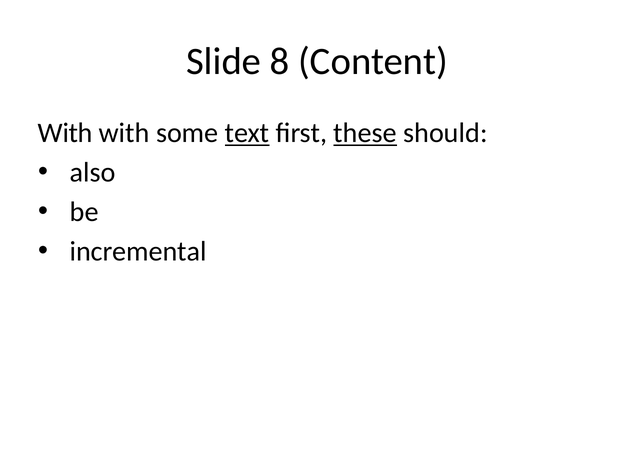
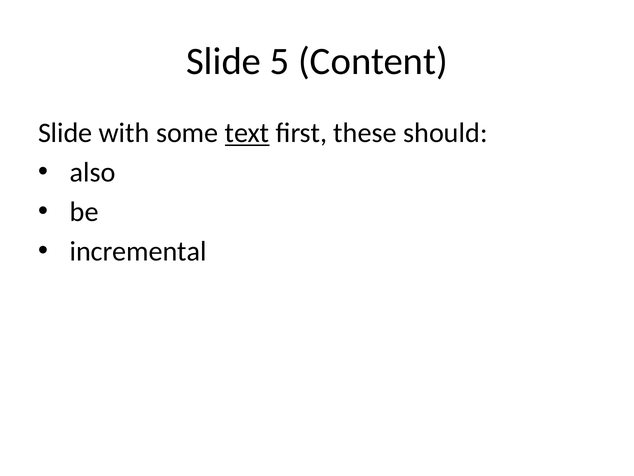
8: 8 -> 5 (280, 61)
With: With -> Slide (65, 133)
these underline: present -> none (365, 133)
